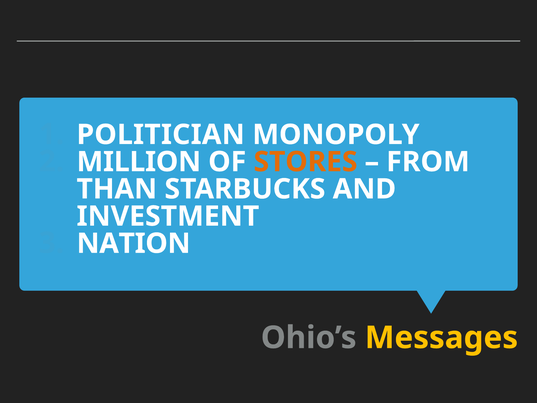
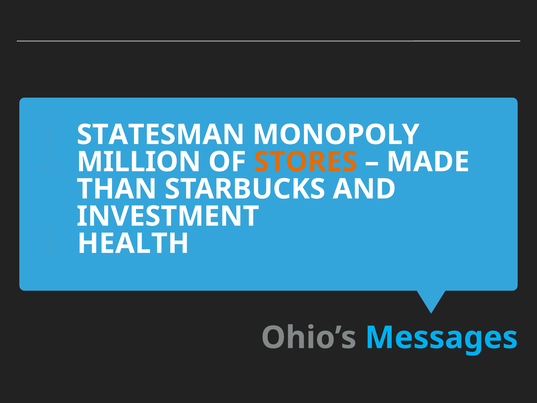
POLITICIAN: POLITICIAN -> STATESMAN (161, 135)
FROM: FROM -> MADE (428, 162)
NATION: NATION -> HEALTH (133, 243)
Messages colour: yellow -> light blue (441, 338)
